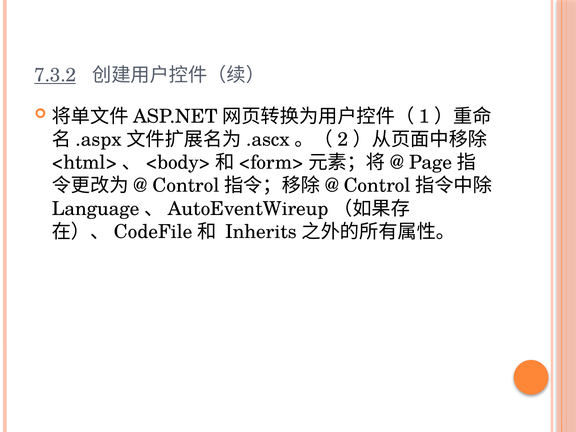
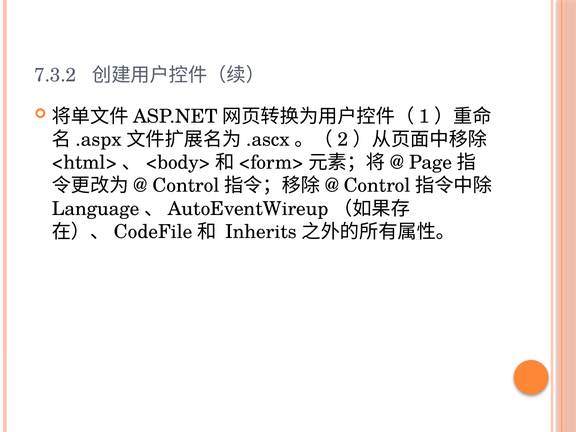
7.3.2 underline: present -> none (55, 75)
